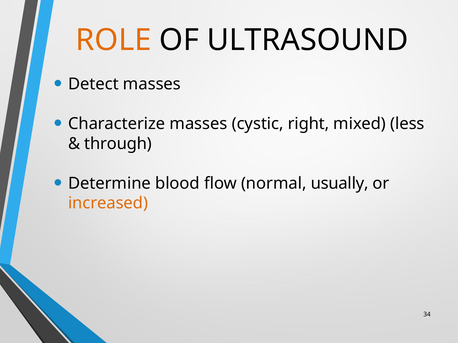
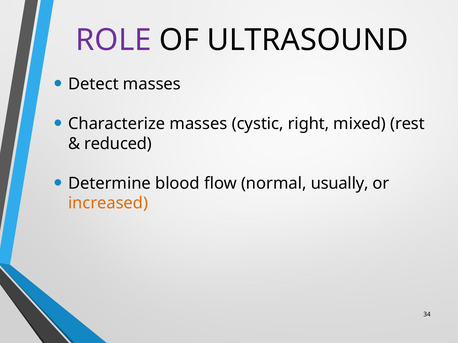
ROLE colour: orange -> purple (114, 40)
less: less -> rest (407, 124)
through: through -> reduced (118, 144)
